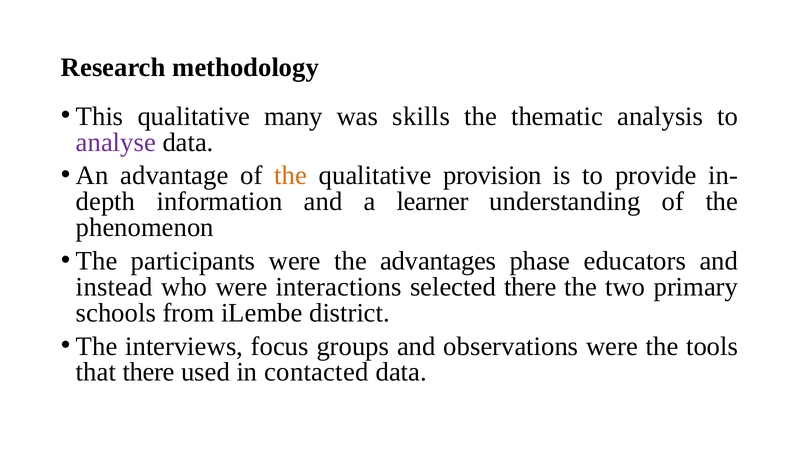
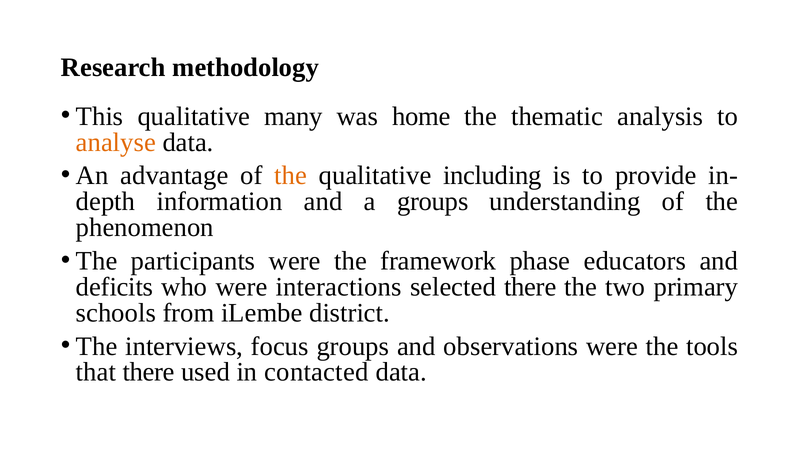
skills: skills -> home (421, 116)
analyse colour: purple -> orange (116, 142)
provision: provision -> including (492, 176)
a learner: learner -> groups (433, 202)
advantages: advantages -> framework (438, 261)
instead: instead -> deficits (115, 287)
